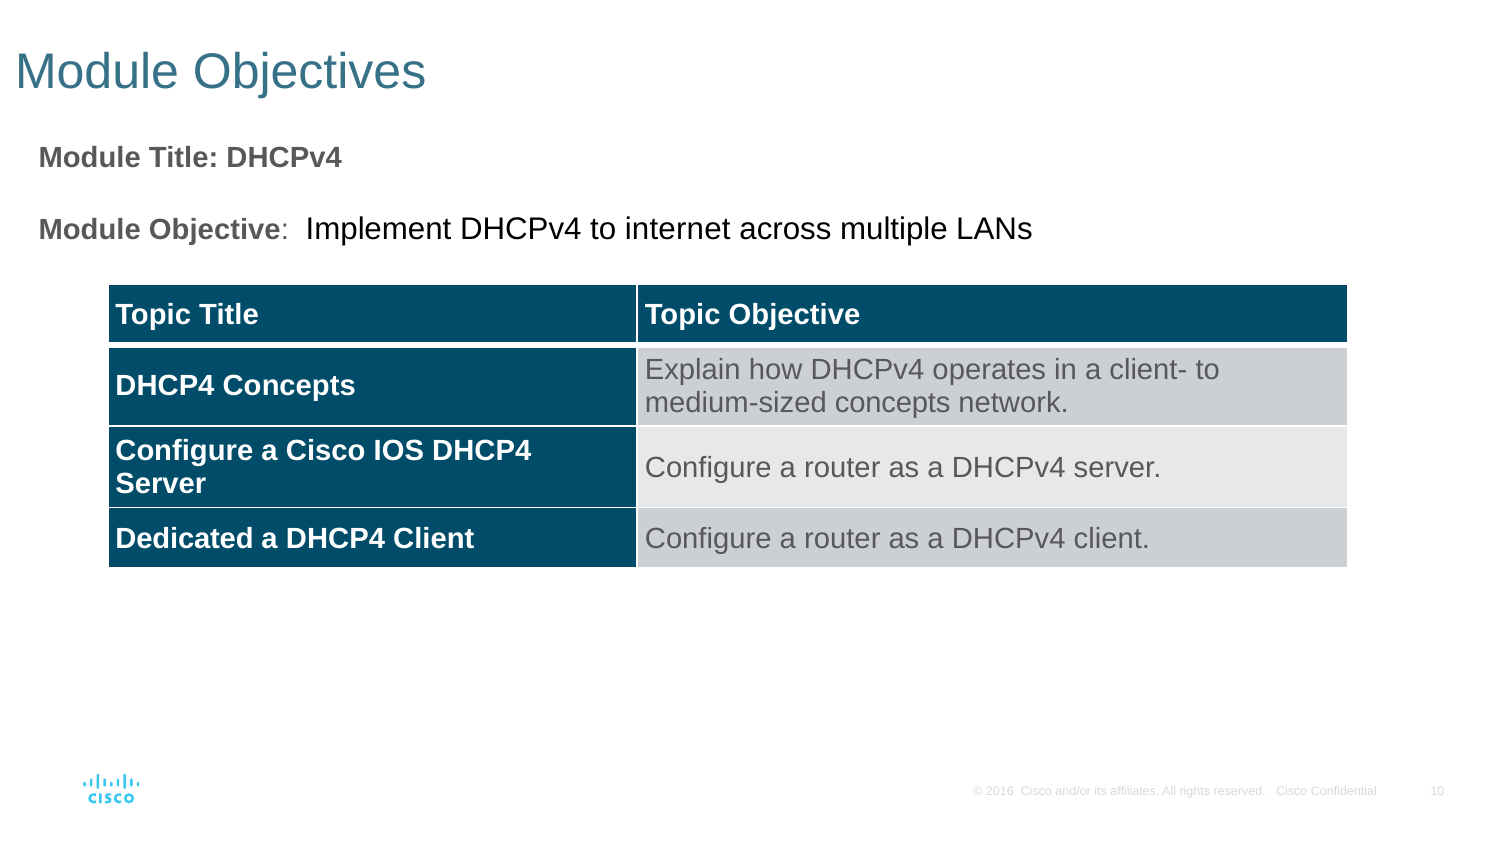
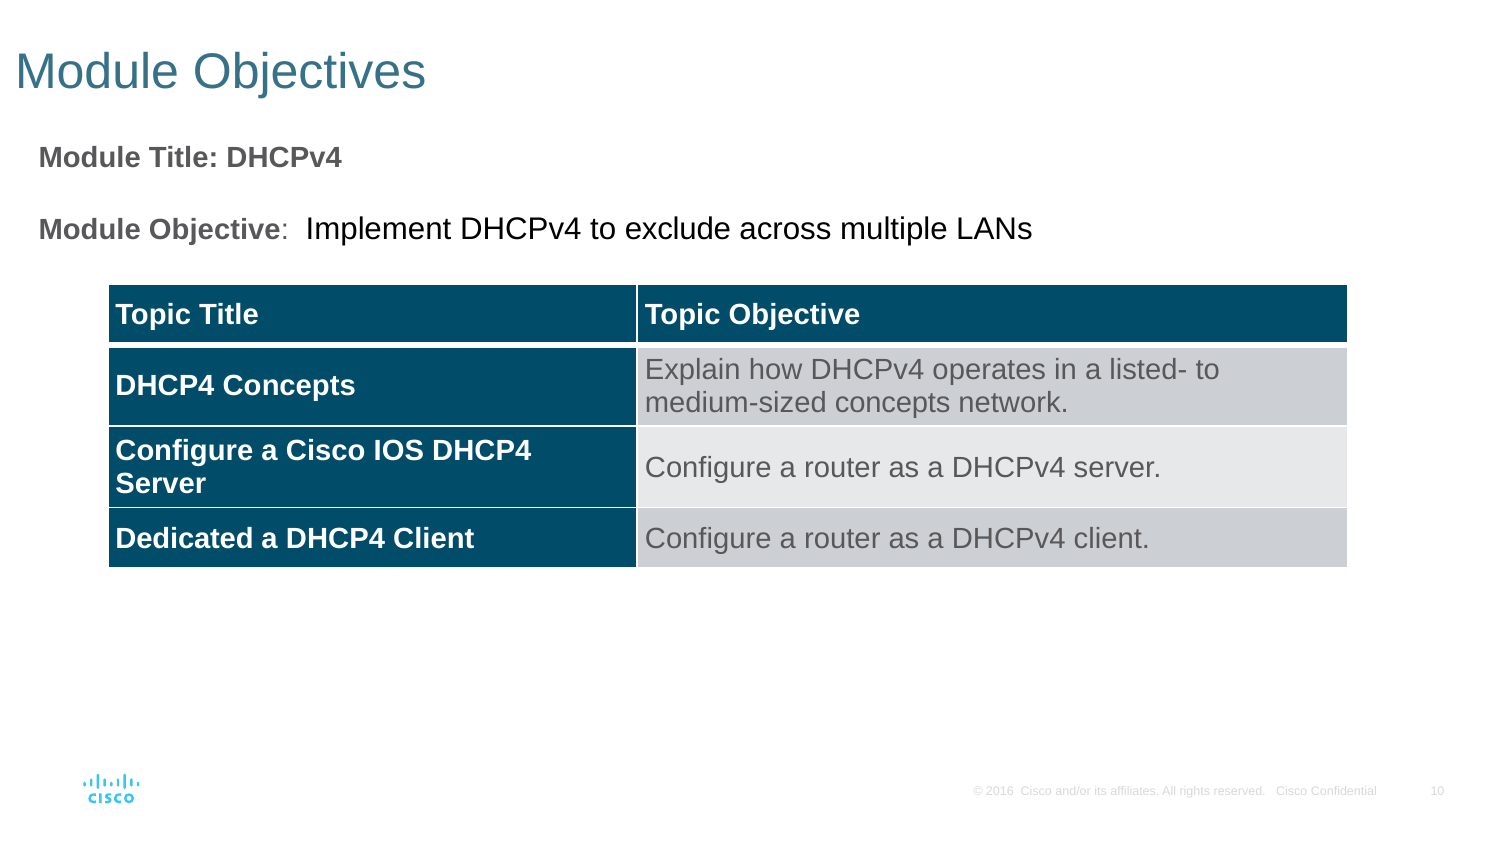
internet: internet -> exclude (678, 230)
client-: client- -> listed- (1148, 370)
